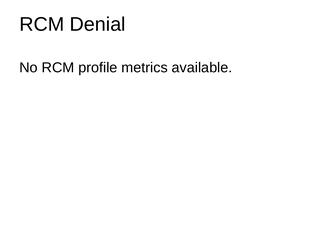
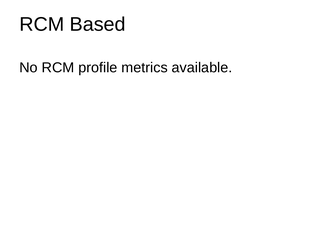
Denial: Denial -> Based (98, 25)
